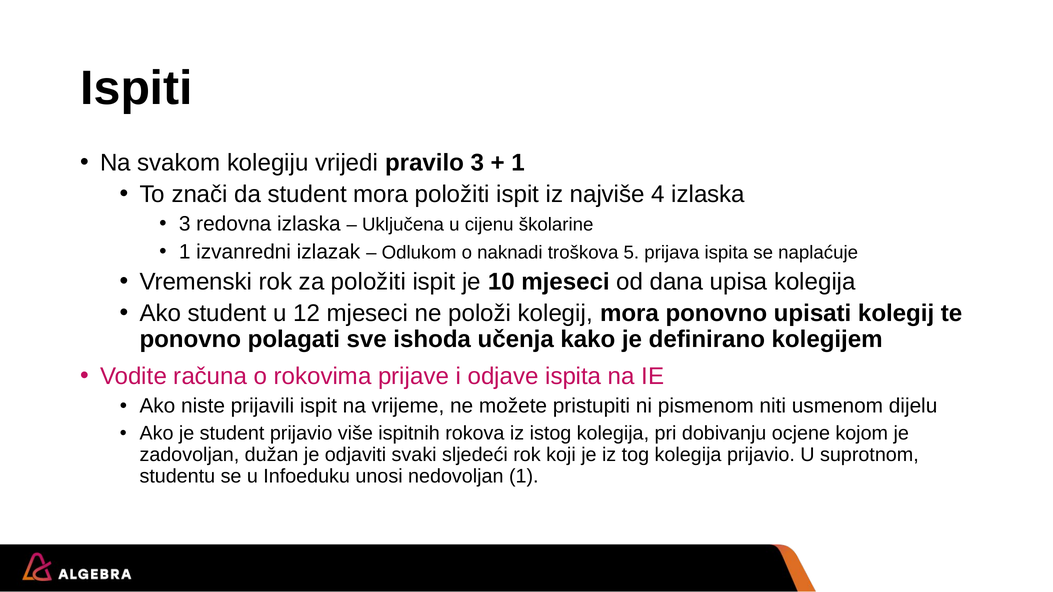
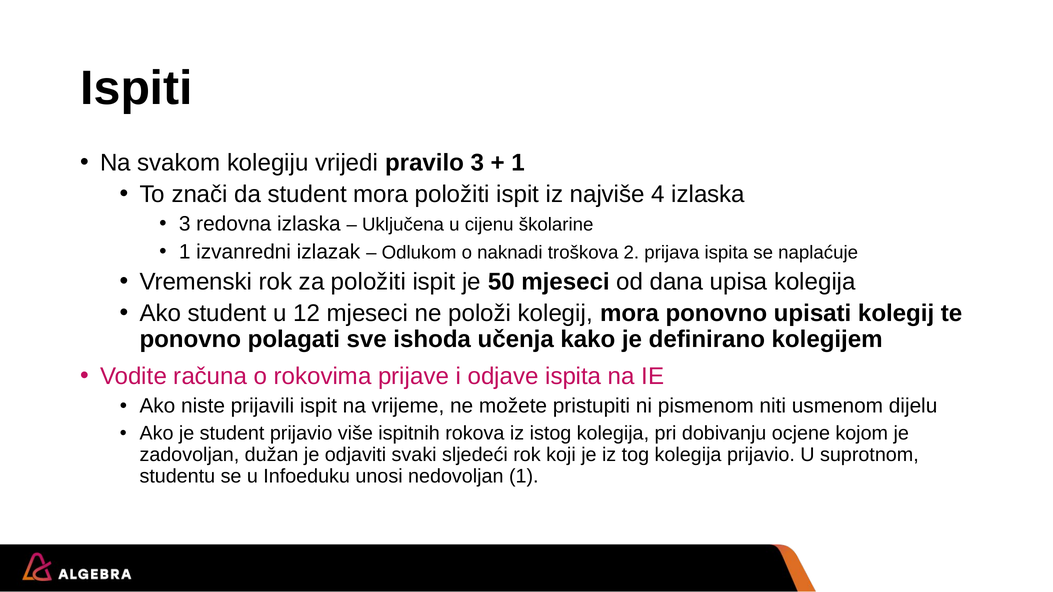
5: 5 -> 2 (631, 253)
10: 10 -> 50 (501, 282)
